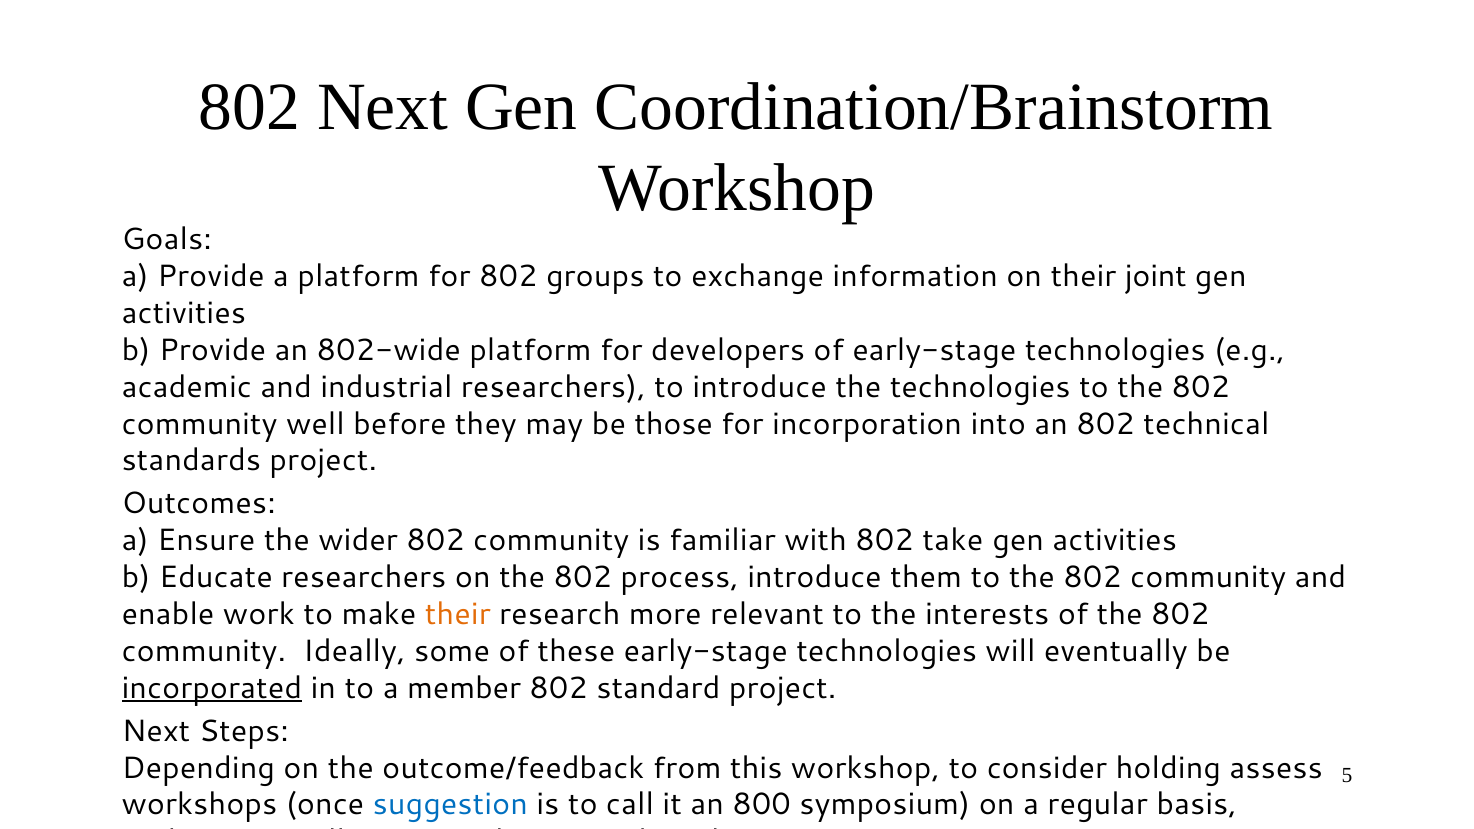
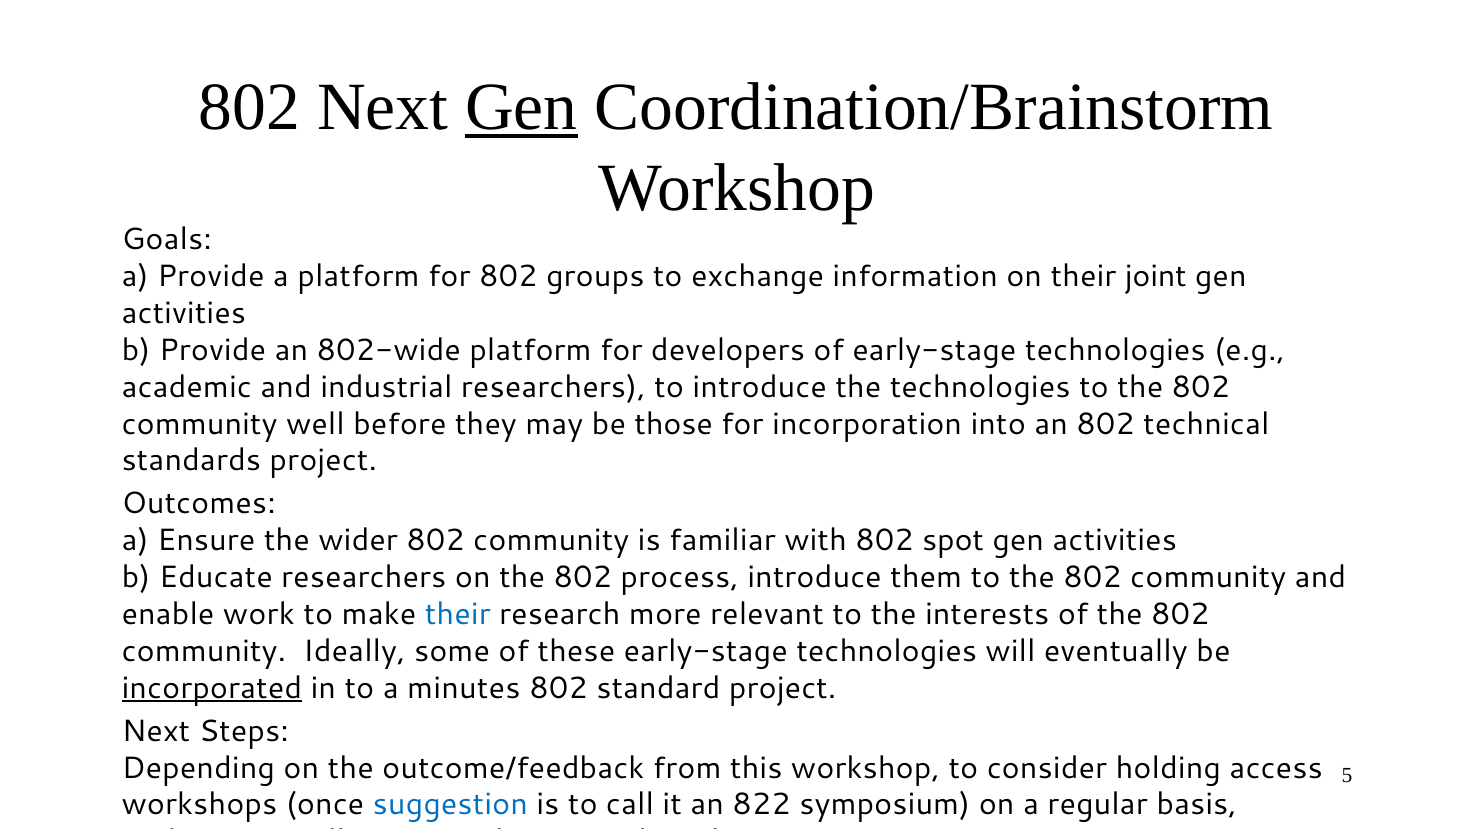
Gen underline: none -> present (521, 107)
take: take -> spot (953, 541)
their colour: orange -> blue (458, 615)
member: member -> minutes (464, 688)
assess: assess -> access (1276, 768)
800: 800 -> 822 (762, 805)
